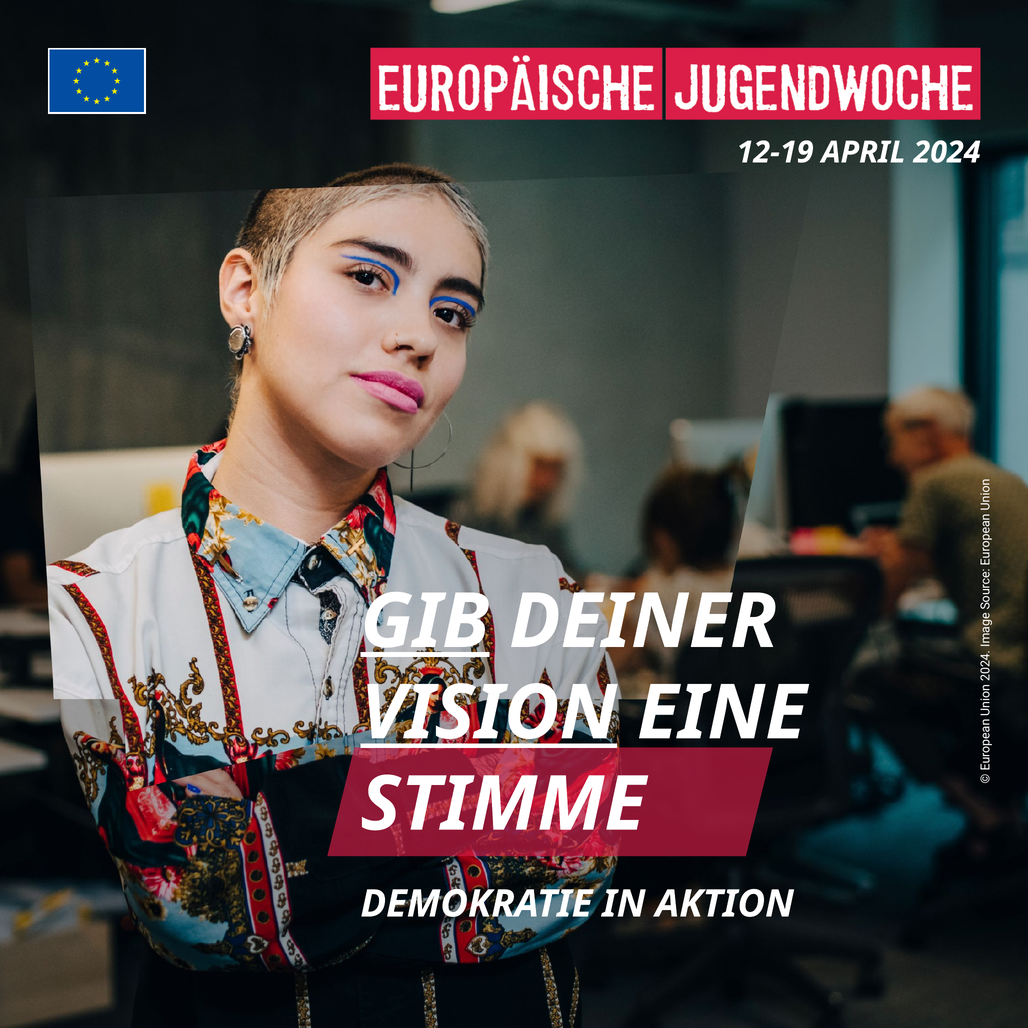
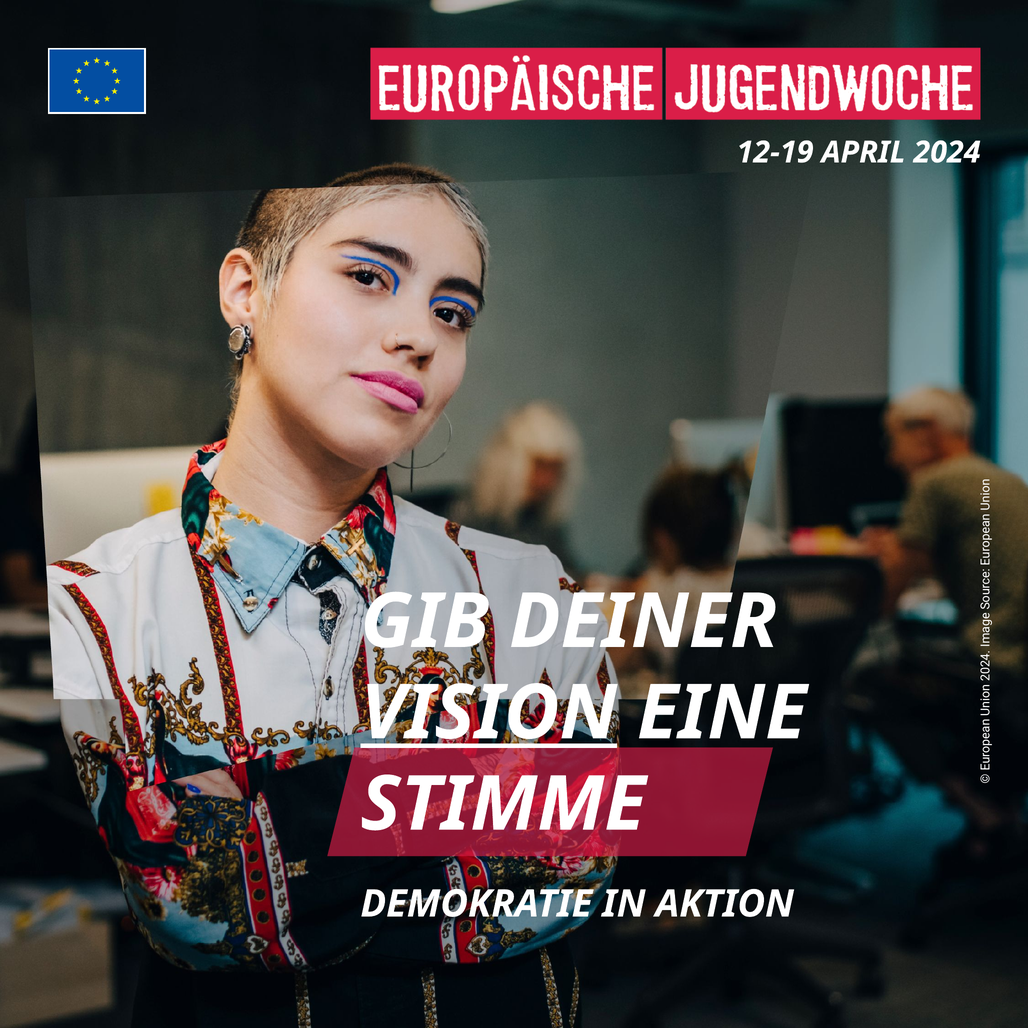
GIB underline: present -> none (425, 622)
